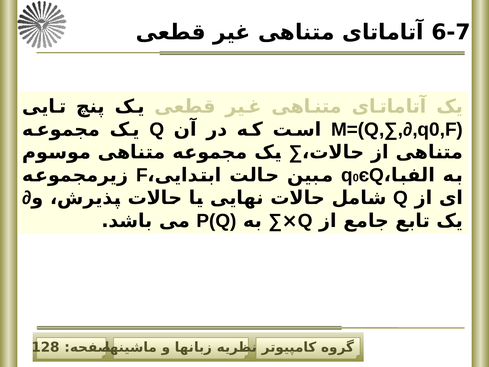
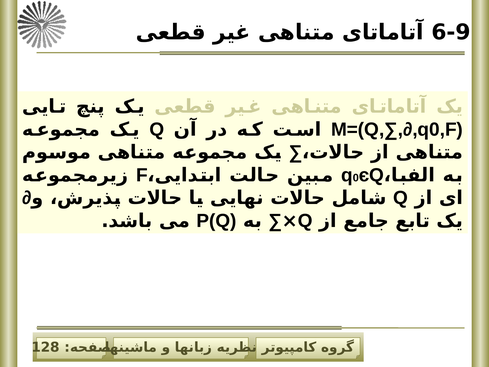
6-7: 6-7 -> 6-9 (451, 32)
